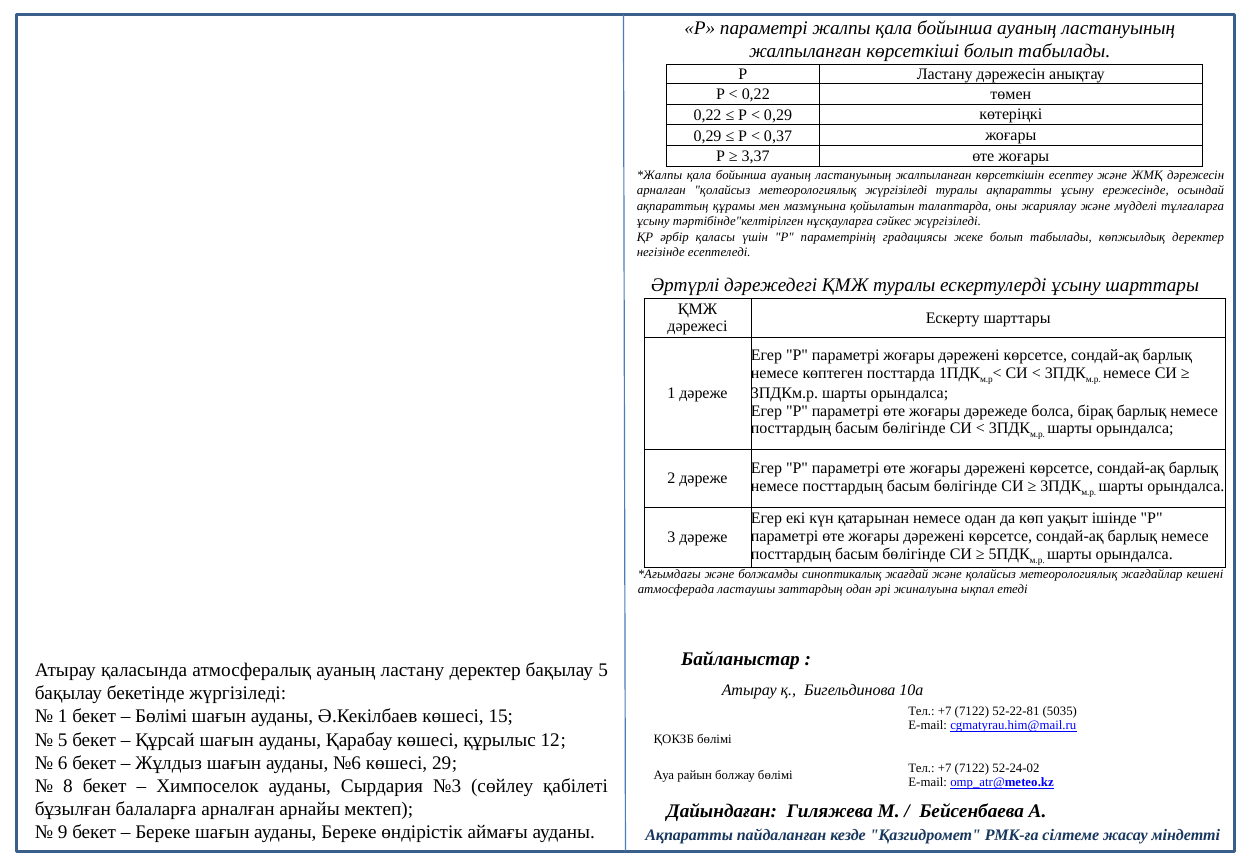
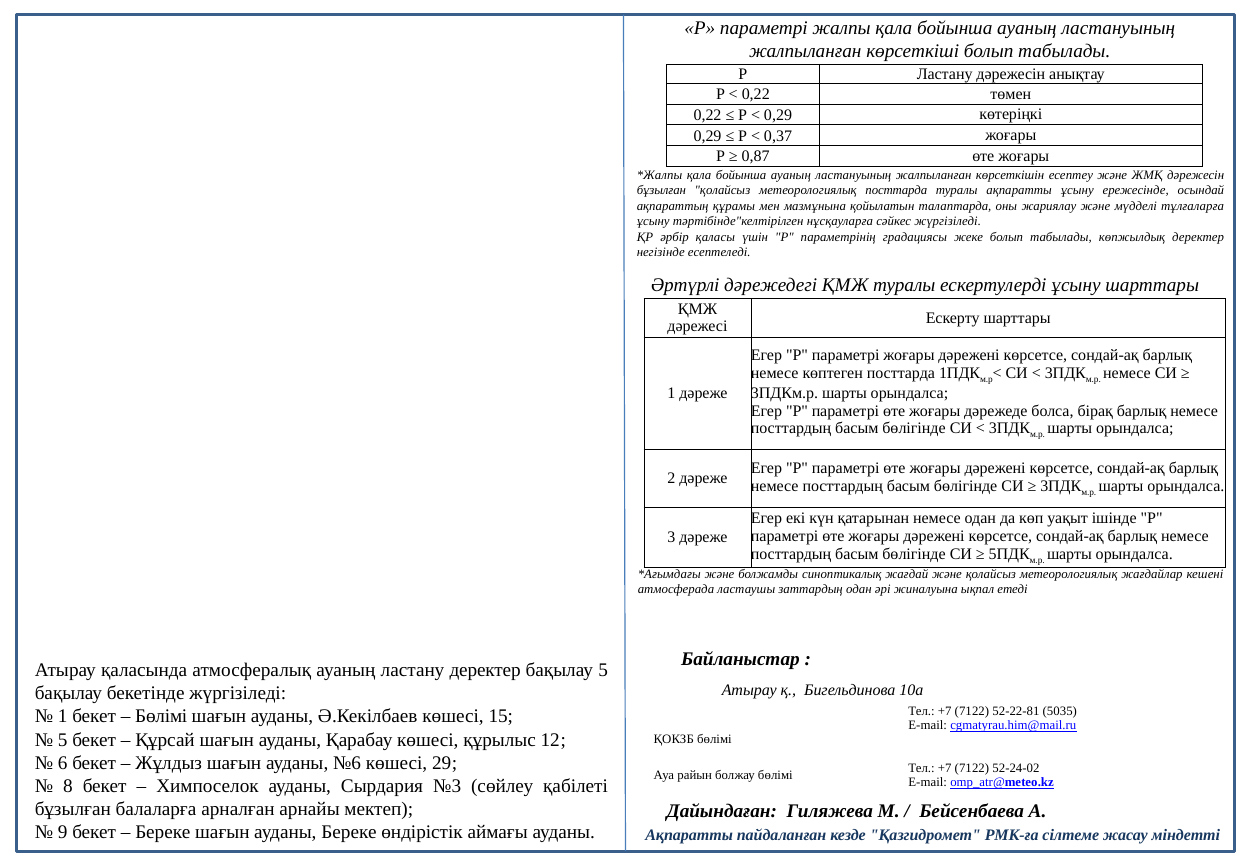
3,37: 3,37 -> 0,87 (756, 156)
арналған: арналған -> бұзылған (661, 191)
метеорологиялық жүргізіледі: жүргізіледі -> посттарда (896, 191)
